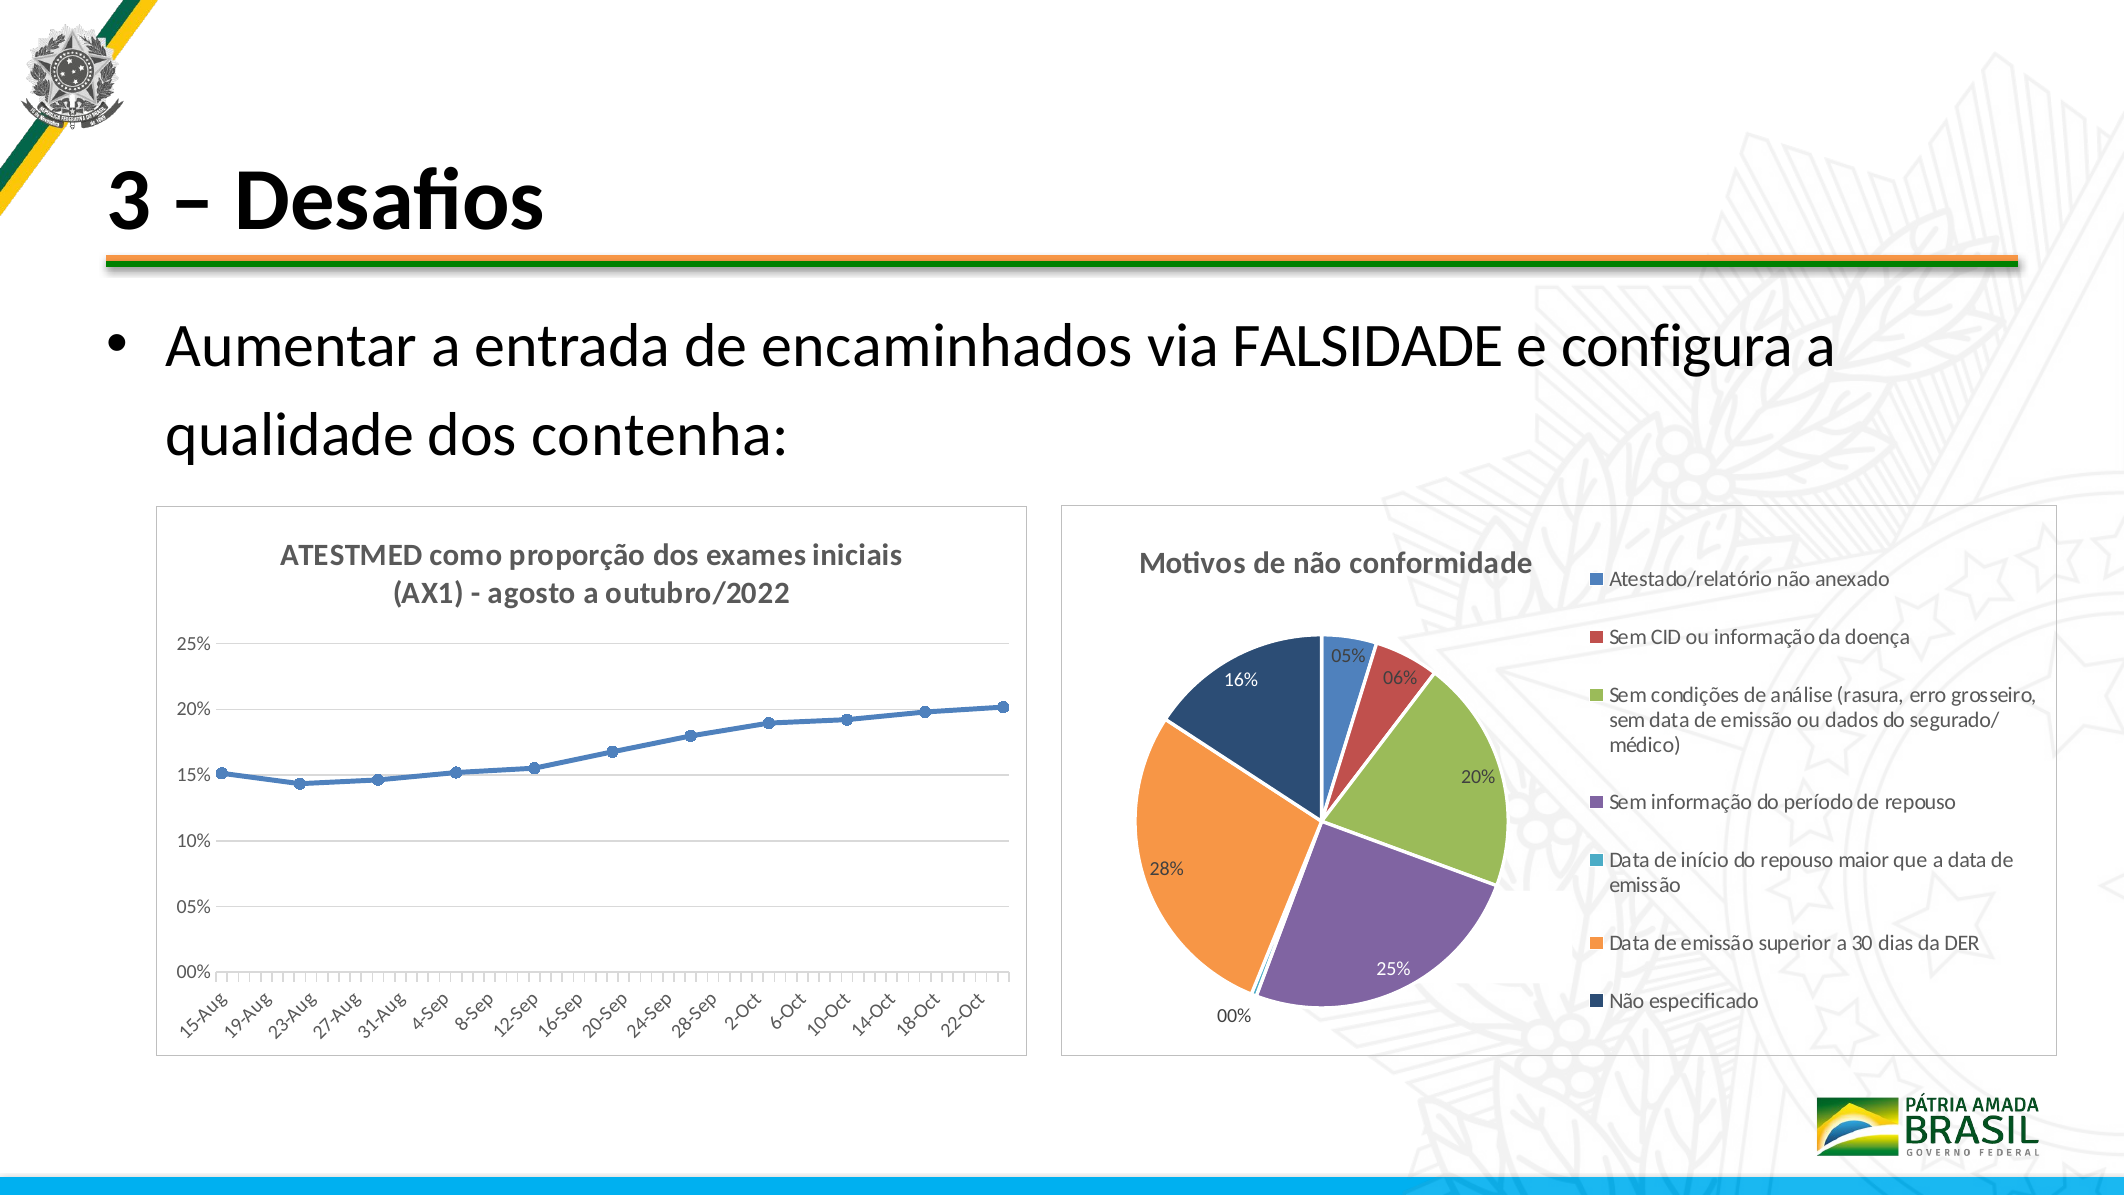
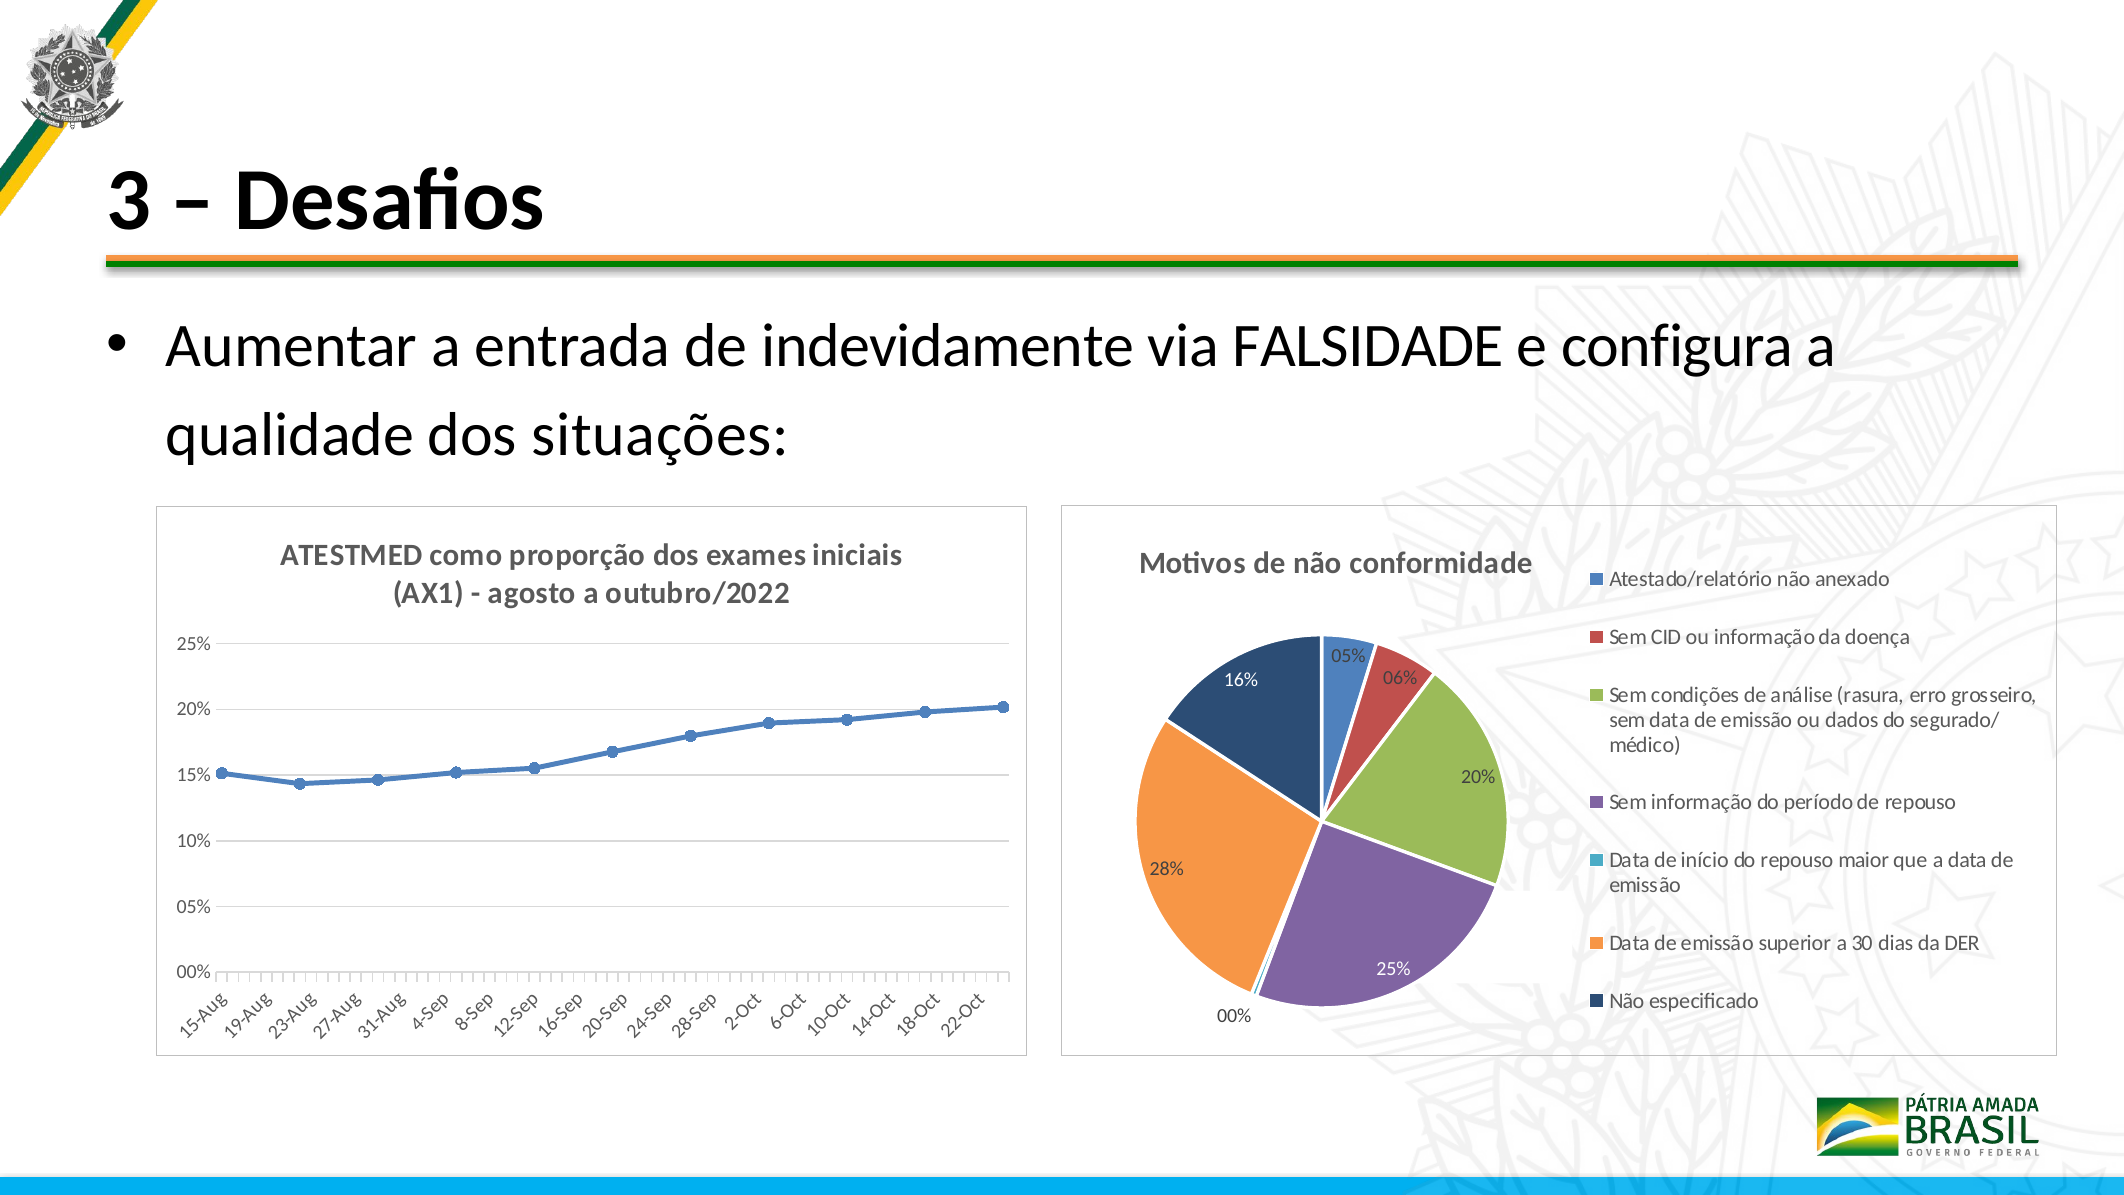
encaminhados: encaminhados -> indevidamente (948, 346)
contenha: contenha -> situações (660, 435)
